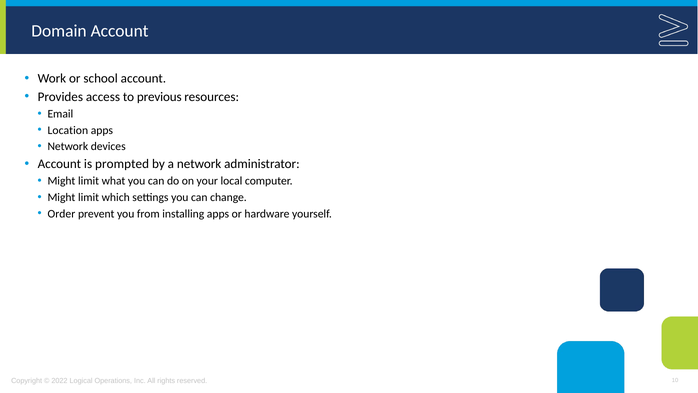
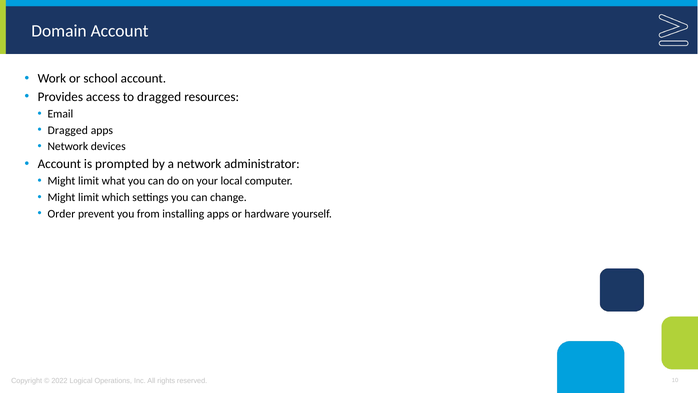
to previous: previous -> dragged (159, 97)
Location: Location -> Dragged (68, 130)
